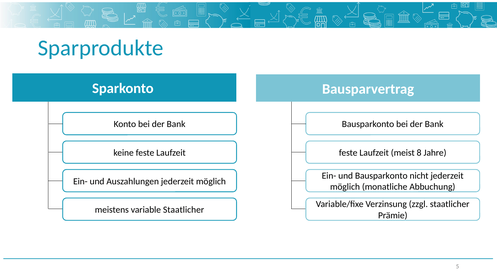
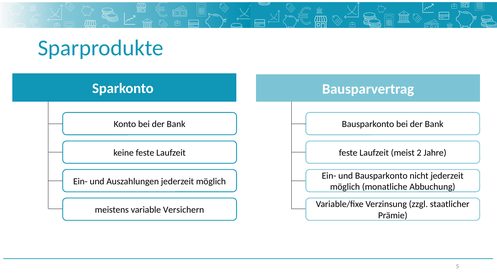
8: 8 -> 2 (419, 153)
variable Staatlicher: Staatlicher -> Versichern (184, 210)
